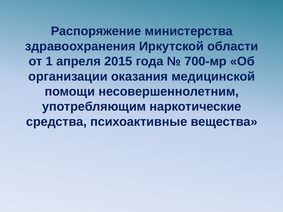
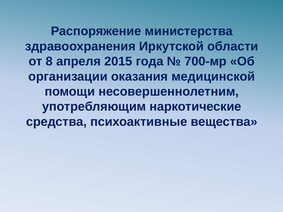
1: 1 -> 8 (49, 61)
